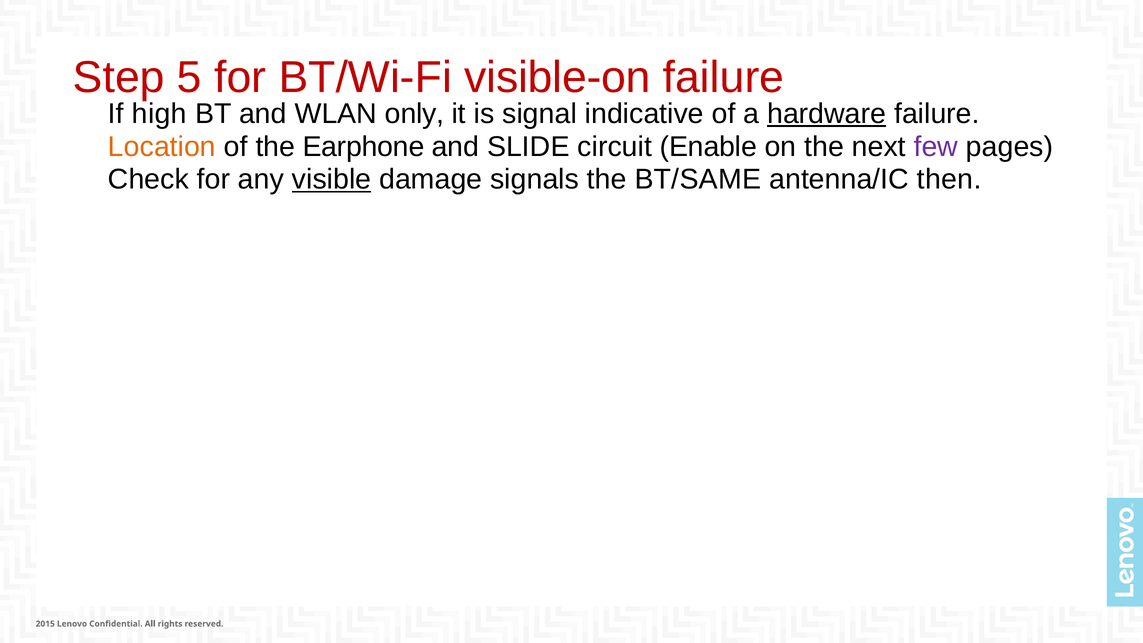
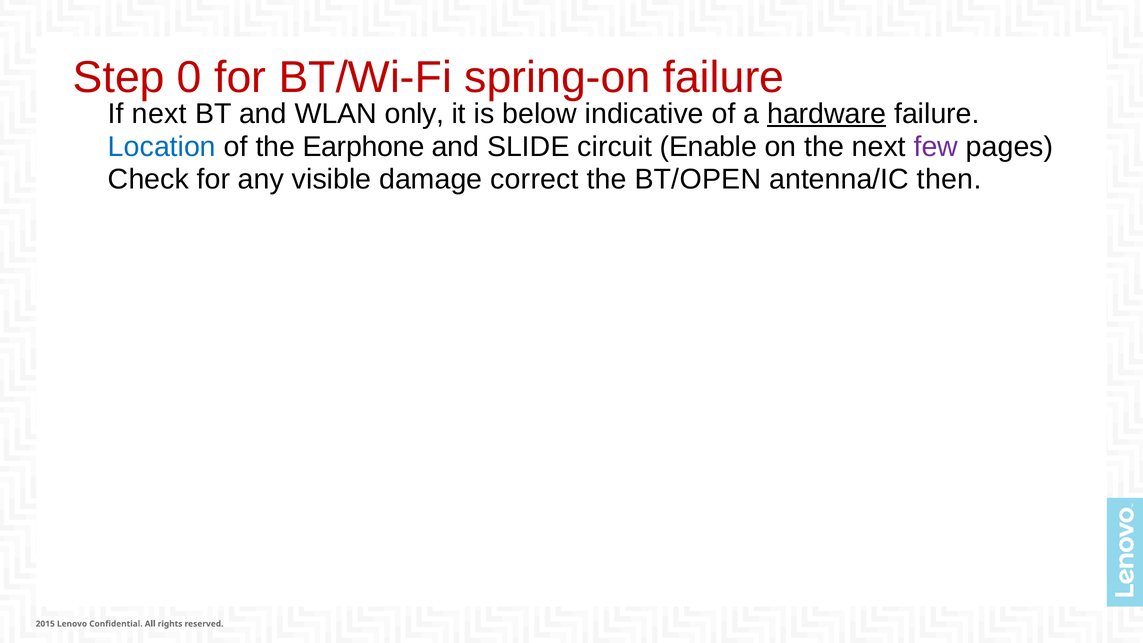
5: 5 -> 0 (189, 78)
visible-on: visible-on -> spring-on (557, 78)
If high: high -> next (159, 114)
signal: signal -> below (540, 114)
Location colour: orange -> blue (162, 147)
visible underline: present -> none (332, 179)
signals: signals -> correct (534, 179)
BT/SAME: BT/SAME -> BT/OPEN (698, 179)
